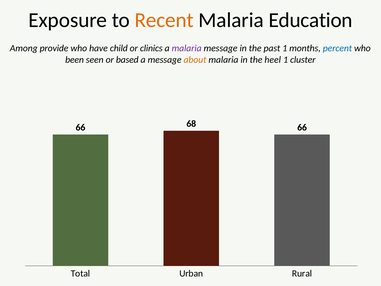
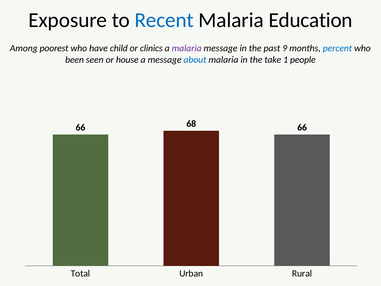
Recent colour: orange -> blue (164, 20)
provide: provide -> poorest (54, 48)
past 1: 1 -> 9 (285, 48)
based: based -> house (127, 60)
about colour: orange -> blue (195, 60)
heel: heel -> take (273, 60)
cluster: cluster -> people (303, 60)
